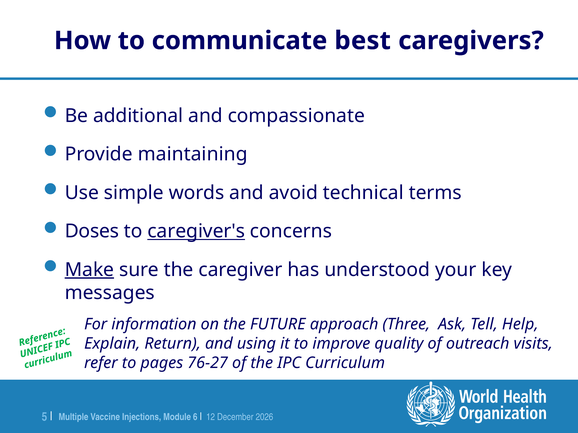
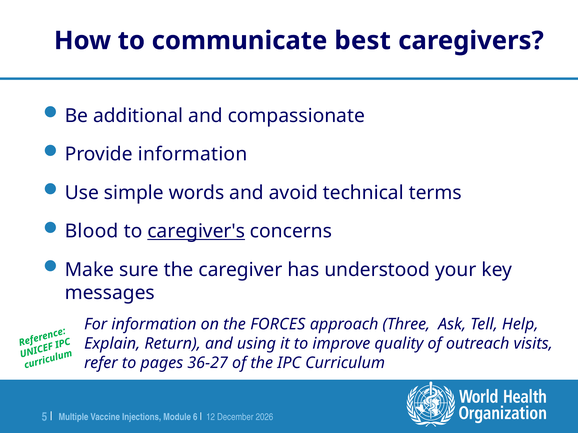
Provide maintaining: maintaining -> information (193, 154)
Doses: Doses -> Blood (92, 231)
Make underline: present -> none (89, 270)
FUTURE: FUTURE -> FORCES (278, 325)
76-27: 76-27 -> 36-27 (208, 363)
